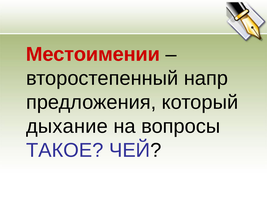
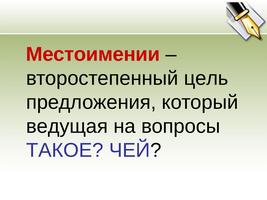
напр: напр -> цель (206, 78)
дыхание: дыхание -> ведущая (67, 126)
